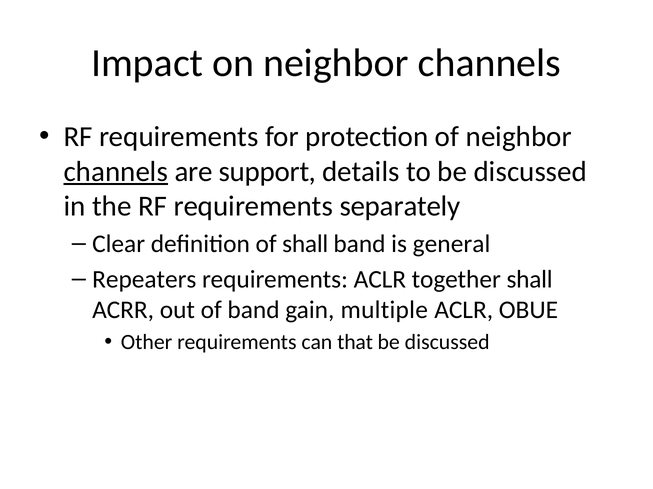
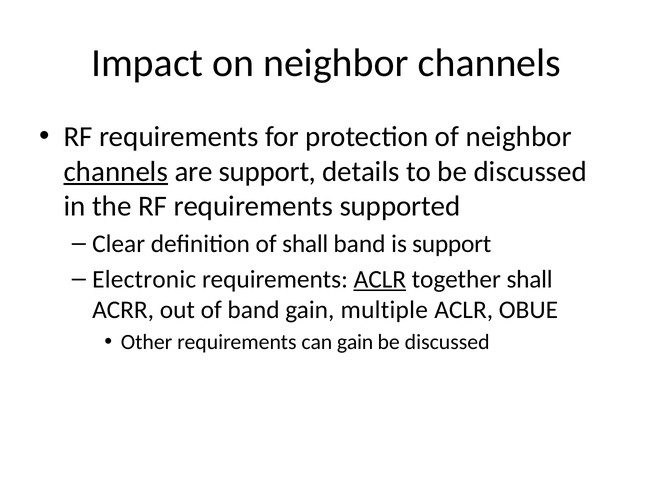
separately: separately -> supported (400, 207)
is general: general -> support (452, 244)
Repeaters: Repeaters -> Electronic (144, 280)
ACLR underline: none -> present (380, 280)
can that: that -> gain (355, 343)
